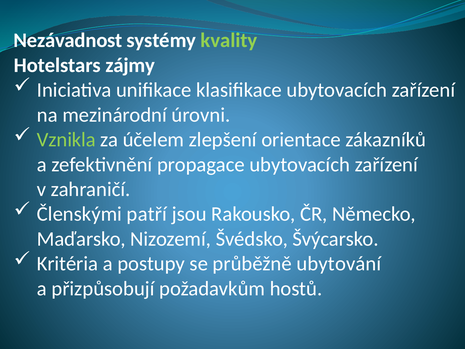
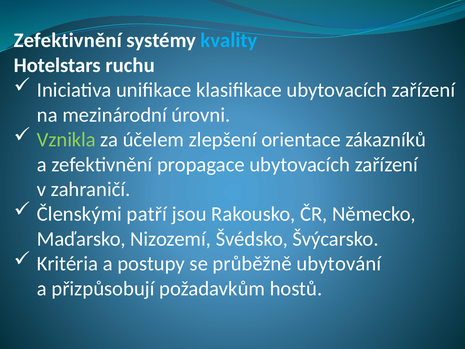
Nezávadnost: Nezávadnost -> Zefektivnění (68, 40)
kvality colour: light green -> light blue (229, 40)
zájmy: zájmy -> ruchu (130, 65)
